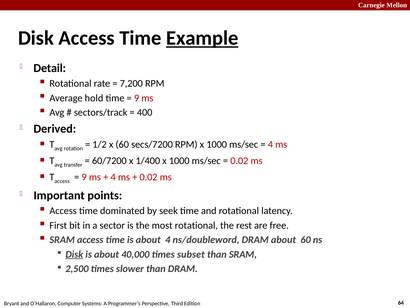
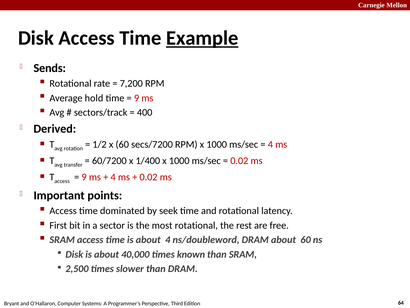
Detail: Detail -> Sends (50, 68)
Disk underline: present -> none (74, 254)
subset: subset -> known (191, 254)
